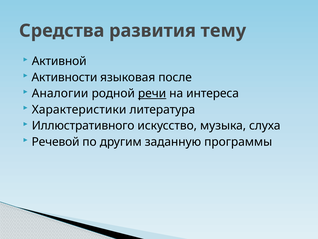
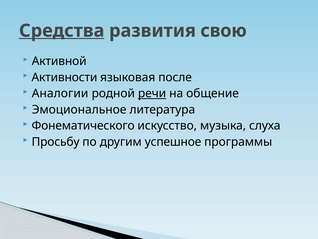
Средства underline: none -> present (62, 31)
тему: тему -> свою (224, 31)
интереса: интереса -> общение (213, 93)
Характеристики: Характеристики -> Эмоциональное (79, 109)
Иллюстративного: Иллюстративного -> Фонематического (83, 125)
Речевой: Речевой -> Просьбу (56, 142)
заданную: заданную -> успешное (173, 142)
